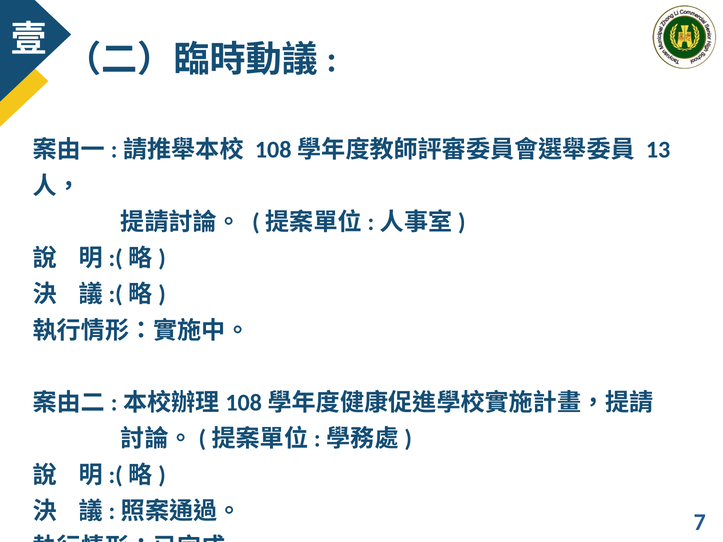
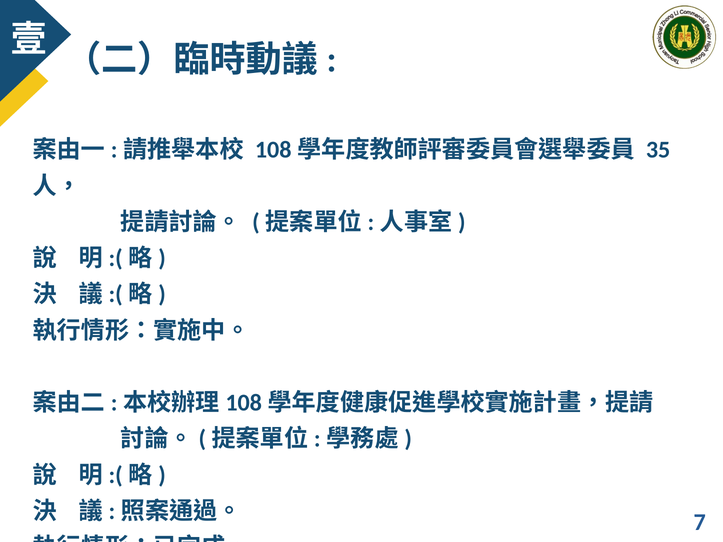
13: 13 -> 35 (658, 150)
